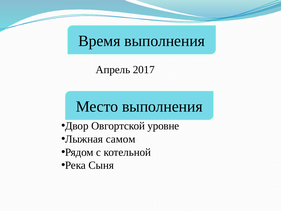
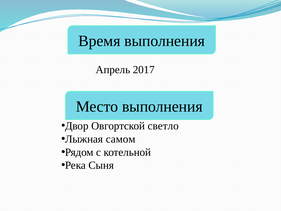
уровне: уровне -> светло (163, 126)
